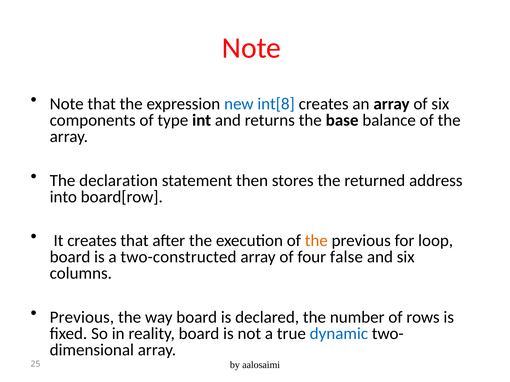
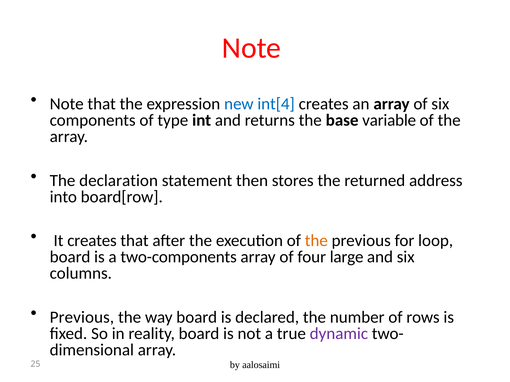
int[8: int[8 -> int[4 (276, 104)
balance: balance -> variable (389, 120)
two-constructed: two-constructed -> two-components (179, 257)
false: false -> large (347, 257)
dynamic colour: blue -> purple (339, 334)
